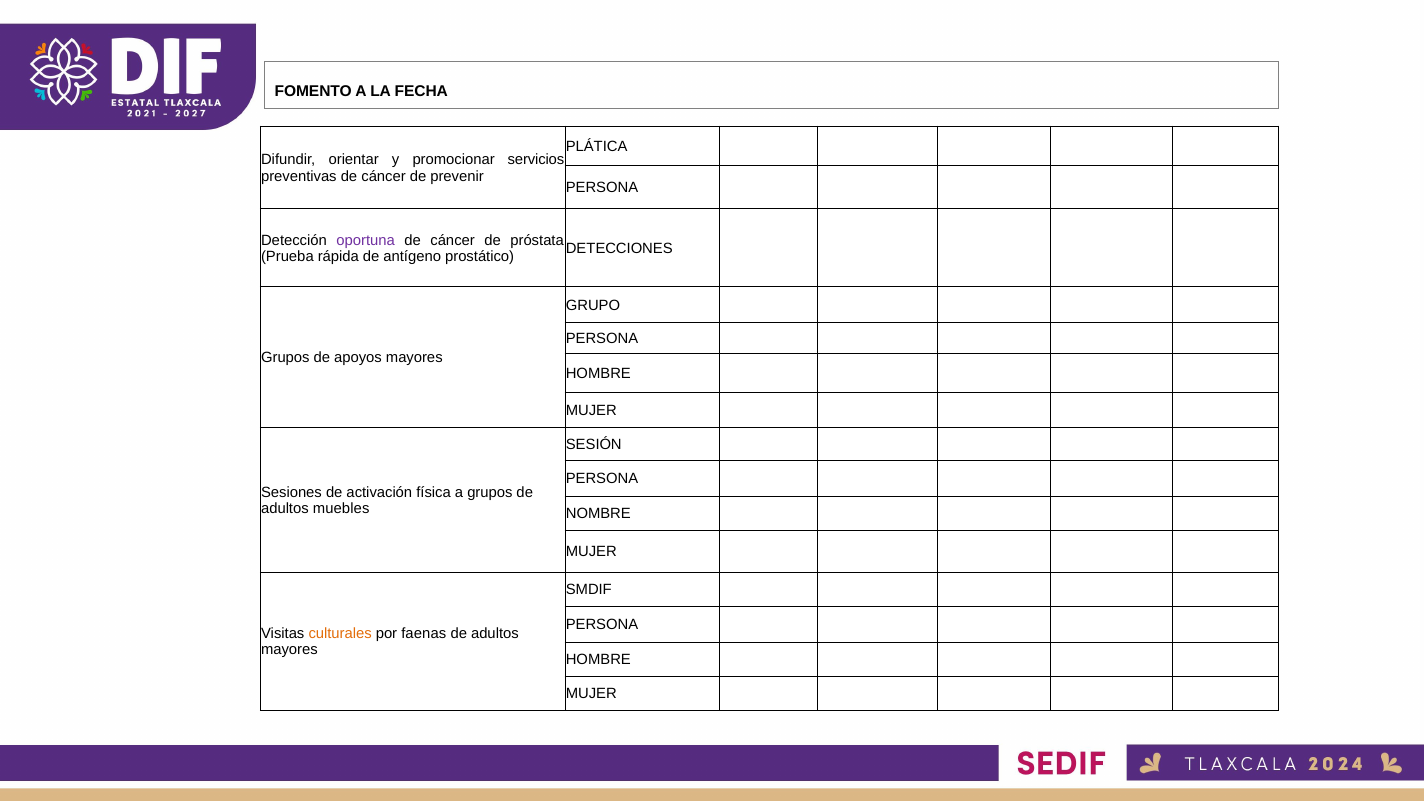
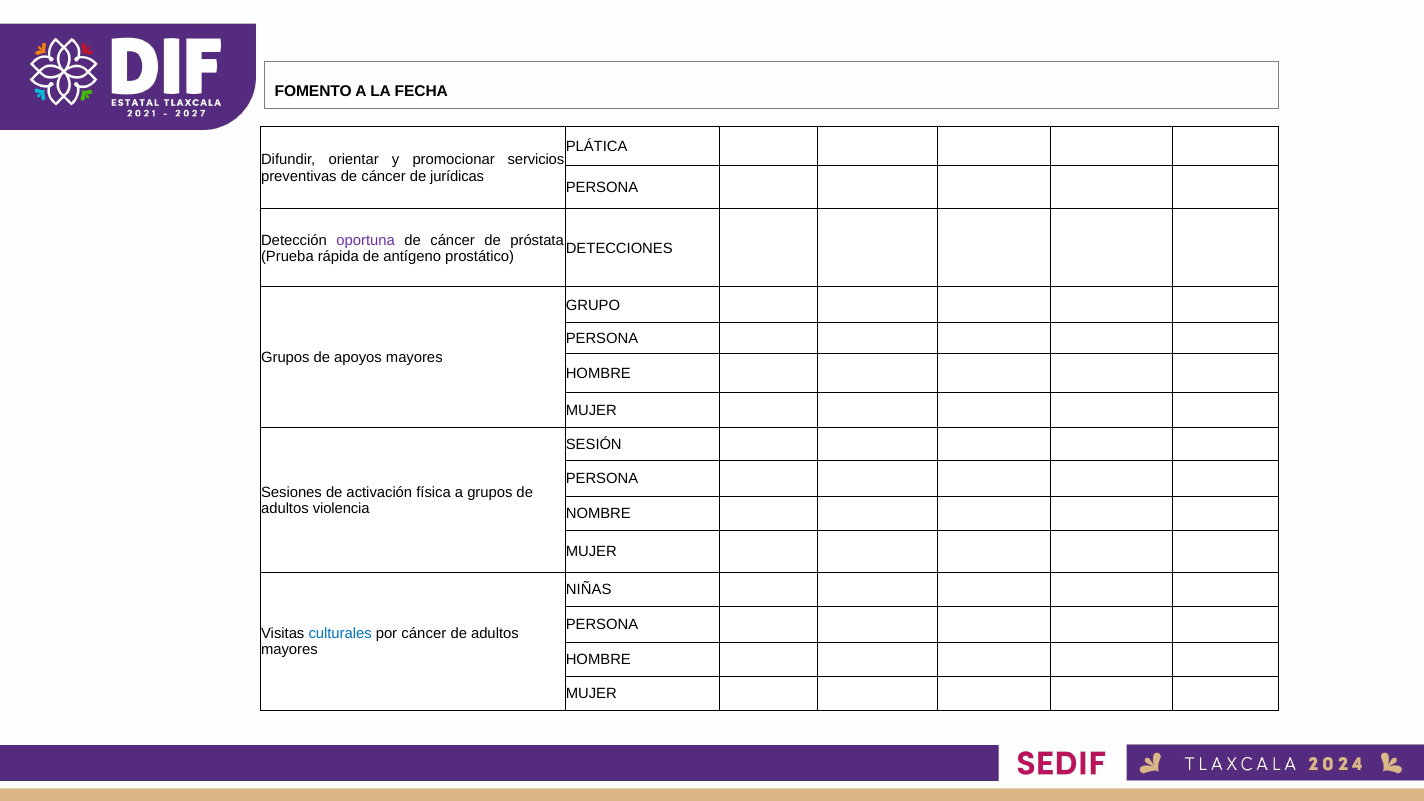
prevenir: prevenir -> jurídicas (457, 176)
muebles: muebles -> violencia (341, 509)
SMDIF: SMDIF -> NIÑAS (589, 590)
culturales colour: orange -> blue (340, 633)
por faenas: faenas -> cáncer (424, 633)
